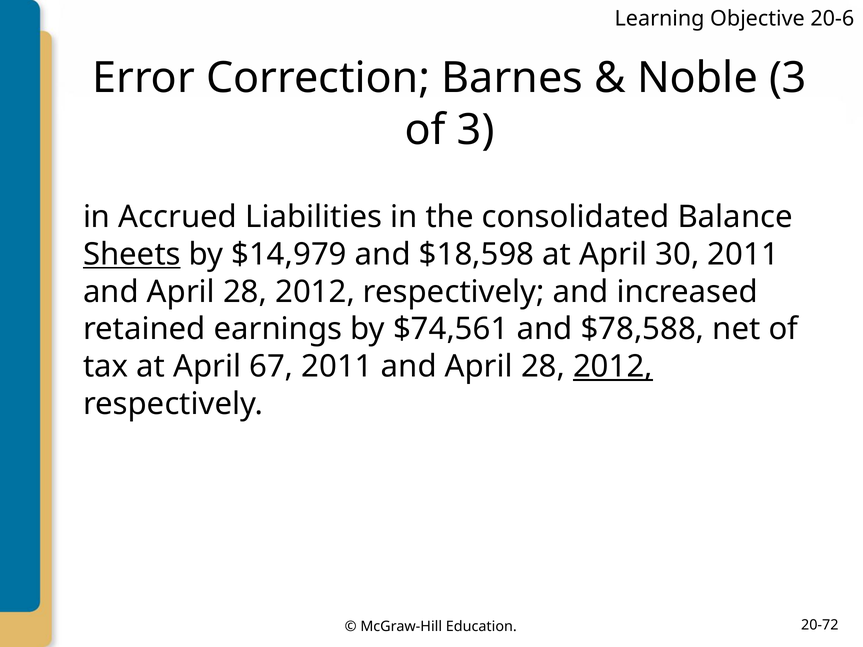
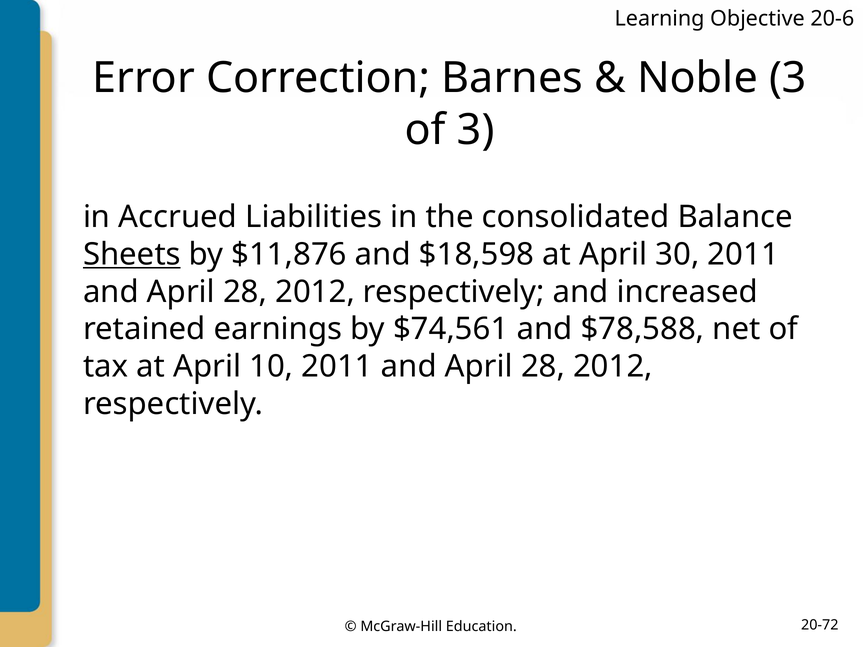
$14,979: $14,979 -> $11,876 (289, 254)
67: 67 -> 10 (271, 367)
2012 underline: present -> none (613, 367)
